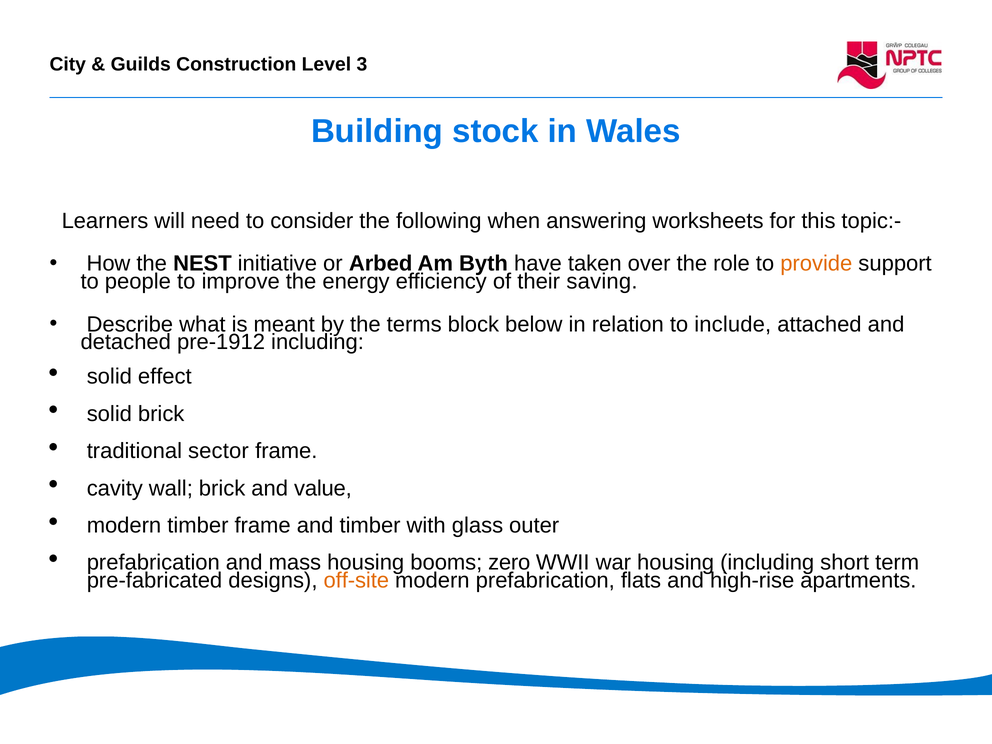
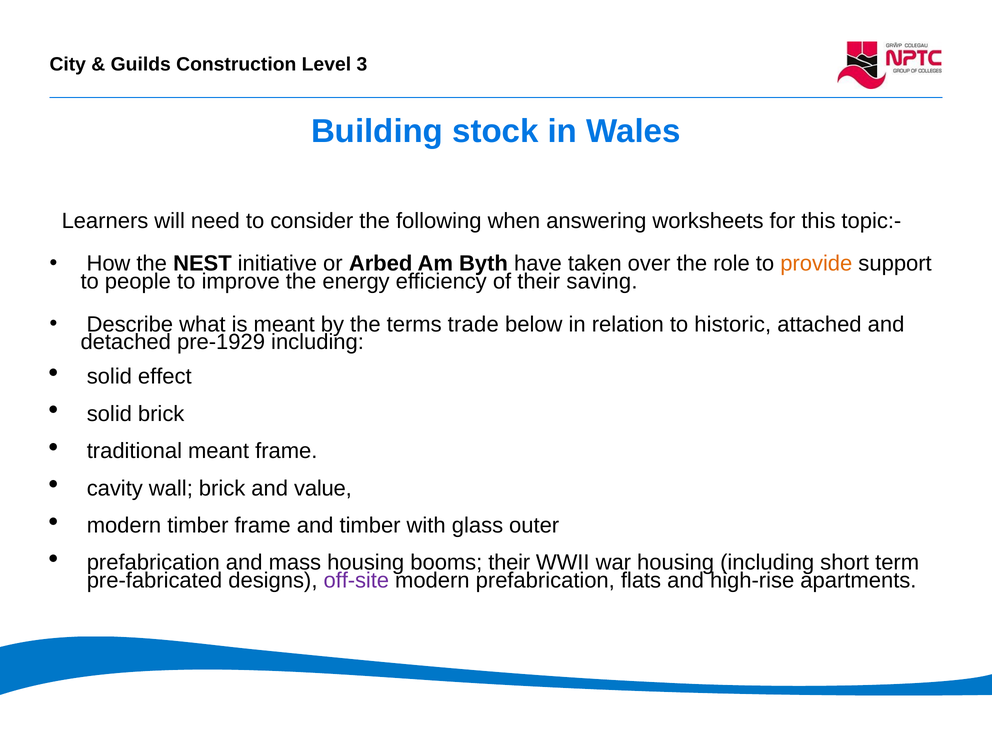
block: block -> trade (473, 324)
include: include -> historic (733, 324)
pre-1912: pre-1912 -> pre-1929 (221, 342)
traditional sector: sector -> meant (219, 451)
booms zero: zero -> their (509, 563)
off-site colour: orange -> purple (356, 581)
